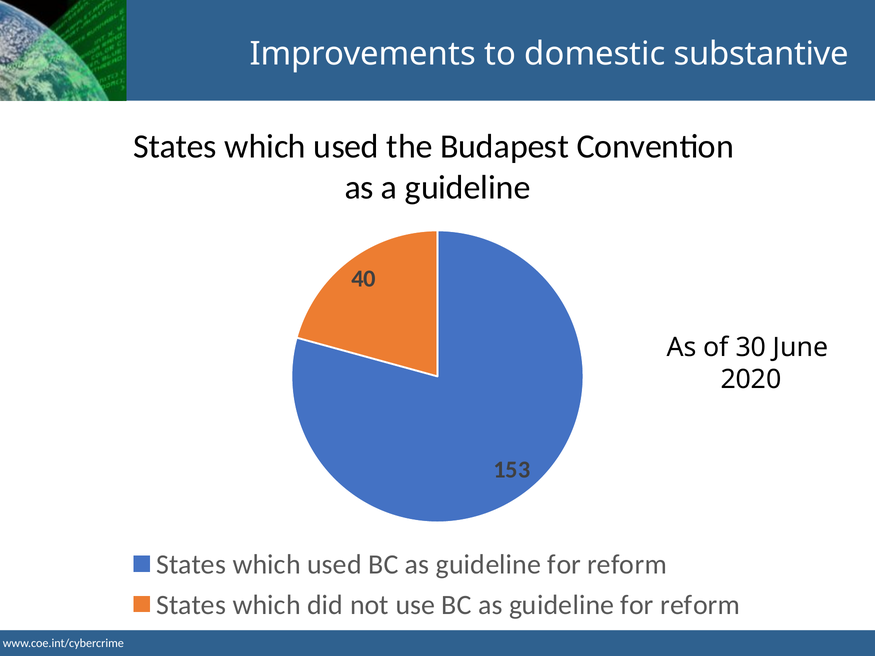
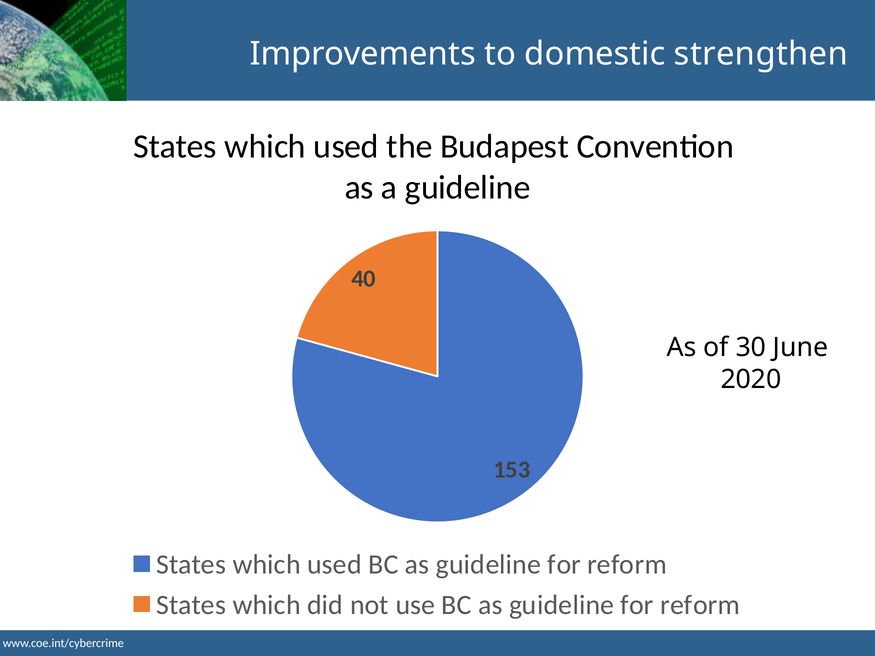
substantive: substantive -> strengthen (761, 54)
